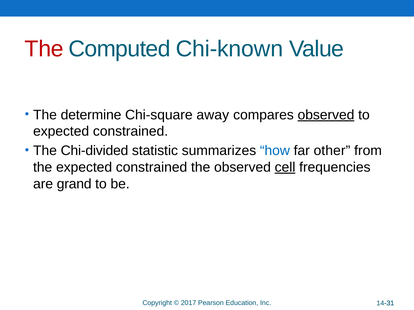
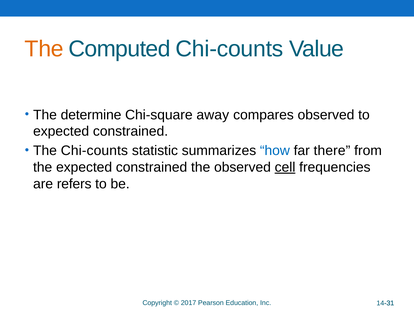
The colour: red -> orange (44, 49)
Computed Chi-known: Chi-known -> Chi-counts (230, 49)
observed underline: present -> none (326, 115)
The Chi-divided: Chi-divided -> Chi-counts (94, 151)
other: other -> there (332, 151)
grand: grand -> refers (74, 184)
